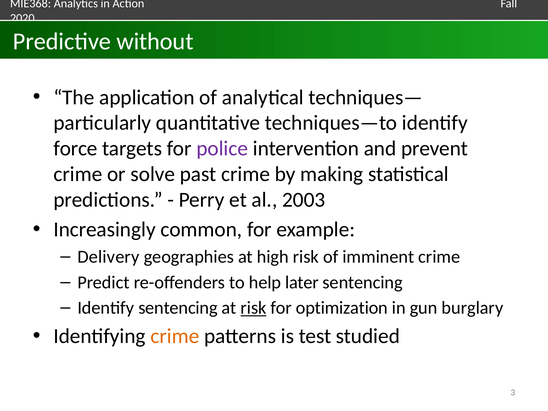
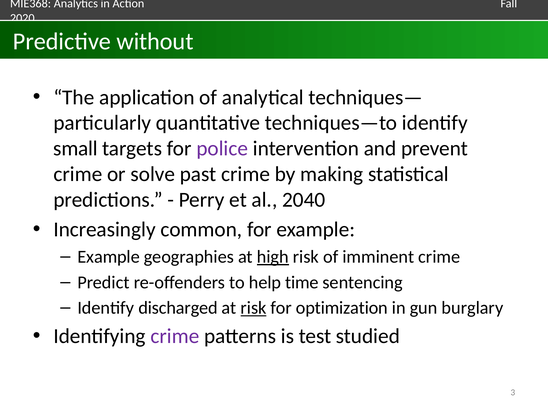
force: force -> small (75, 149)
2003: 2003 -> 2040 (304, 200)
Delivery: Delivery -> Example (109, 257)
high underline: none -> present (273, 257)
later: later -> time (302, 282)
Identify sentencing: sentencing -> discharged (178, 308)
crime colour: orange -> purple (175, 336)
